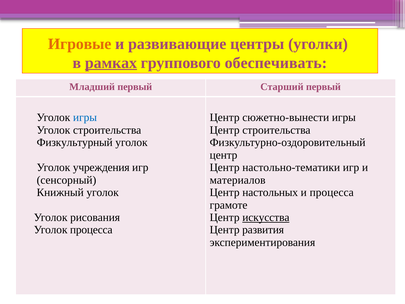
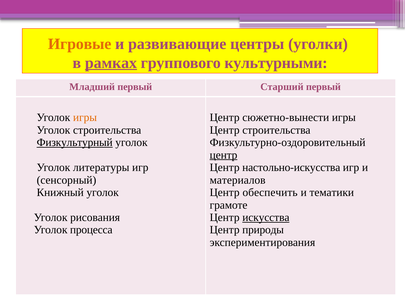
обеспечивать: обеспечивать -> культурными (276, 63)
игры colour: blue -> orange (85, 117)
Физкультурный underline: none -> present (75, 142)
центр underline: none -> present (224, 155)
учреждения: учреждения -> литературы (101, 167)
настольно-тематики: настольно-тематики -> настольно-искусства (291, 167)
настольных: настольных -> обеспечить (270, 192)
и процесса: процесса -> тематики (332, 192)
развития: развития -> природы (263, 230)
